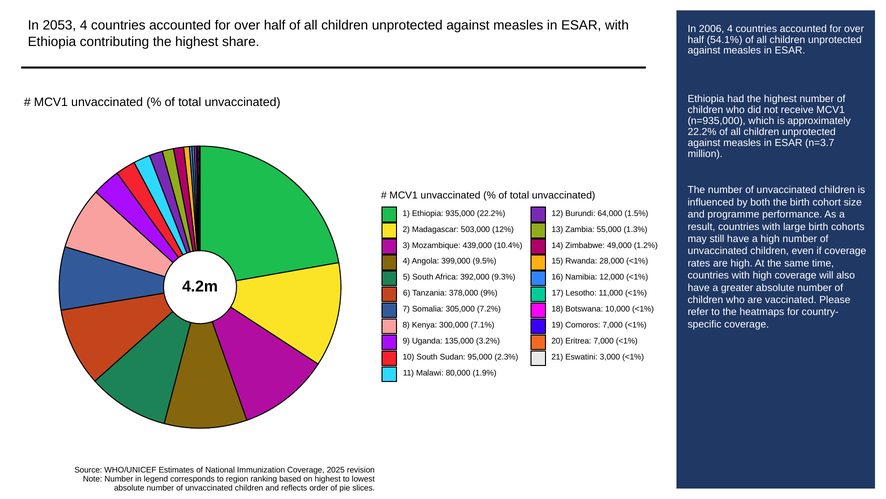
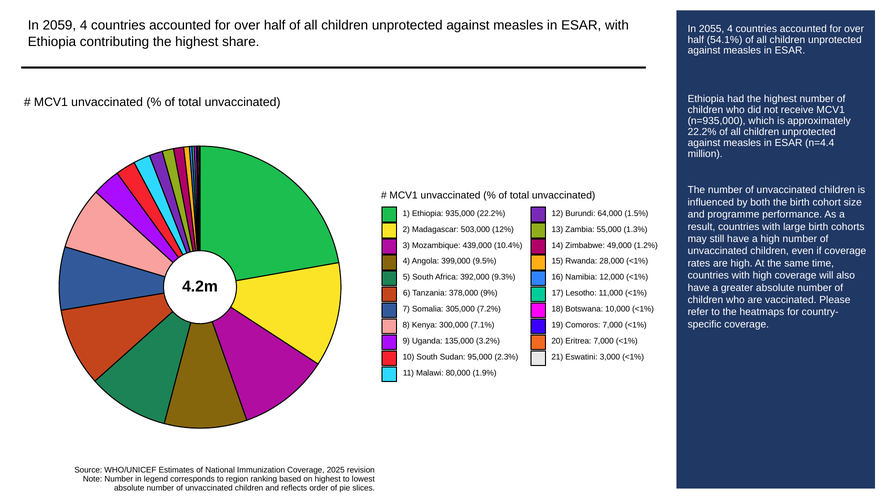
2053: 2053 -> 2059 (59, 26)
2006: 2006 -> 2055 (712, 29)
n=3.7: n=3.7 -> n=4.4 (820, 142)
